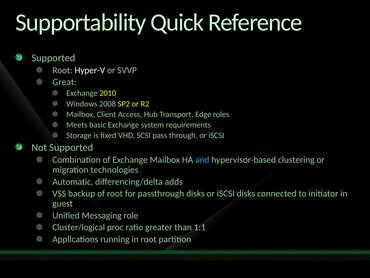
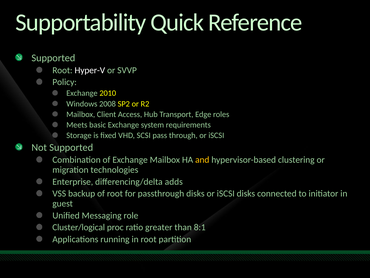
Great: Great -> Policy (65, 82)
and colour: light blue -> yellow (202, 160)
Automatic: Automatic -> Enterprise (73, 181)
1:1: 1:1 -> 8:1 (200, 227)
